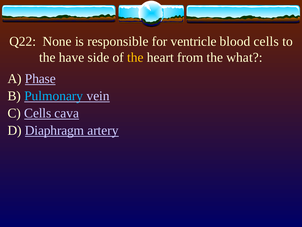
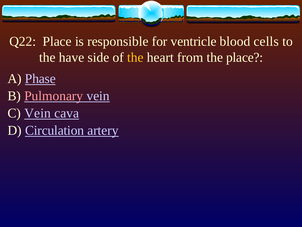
Q22 None: None -> Place (57, 41)
the what: what -> place (245, 57)
Pulmonary colour: light blue -> pink (54, 96)
C Cells: Cells -> Vein (38, 113)
Diaphragm: Diaphragm -> Circulation (55, 130)
